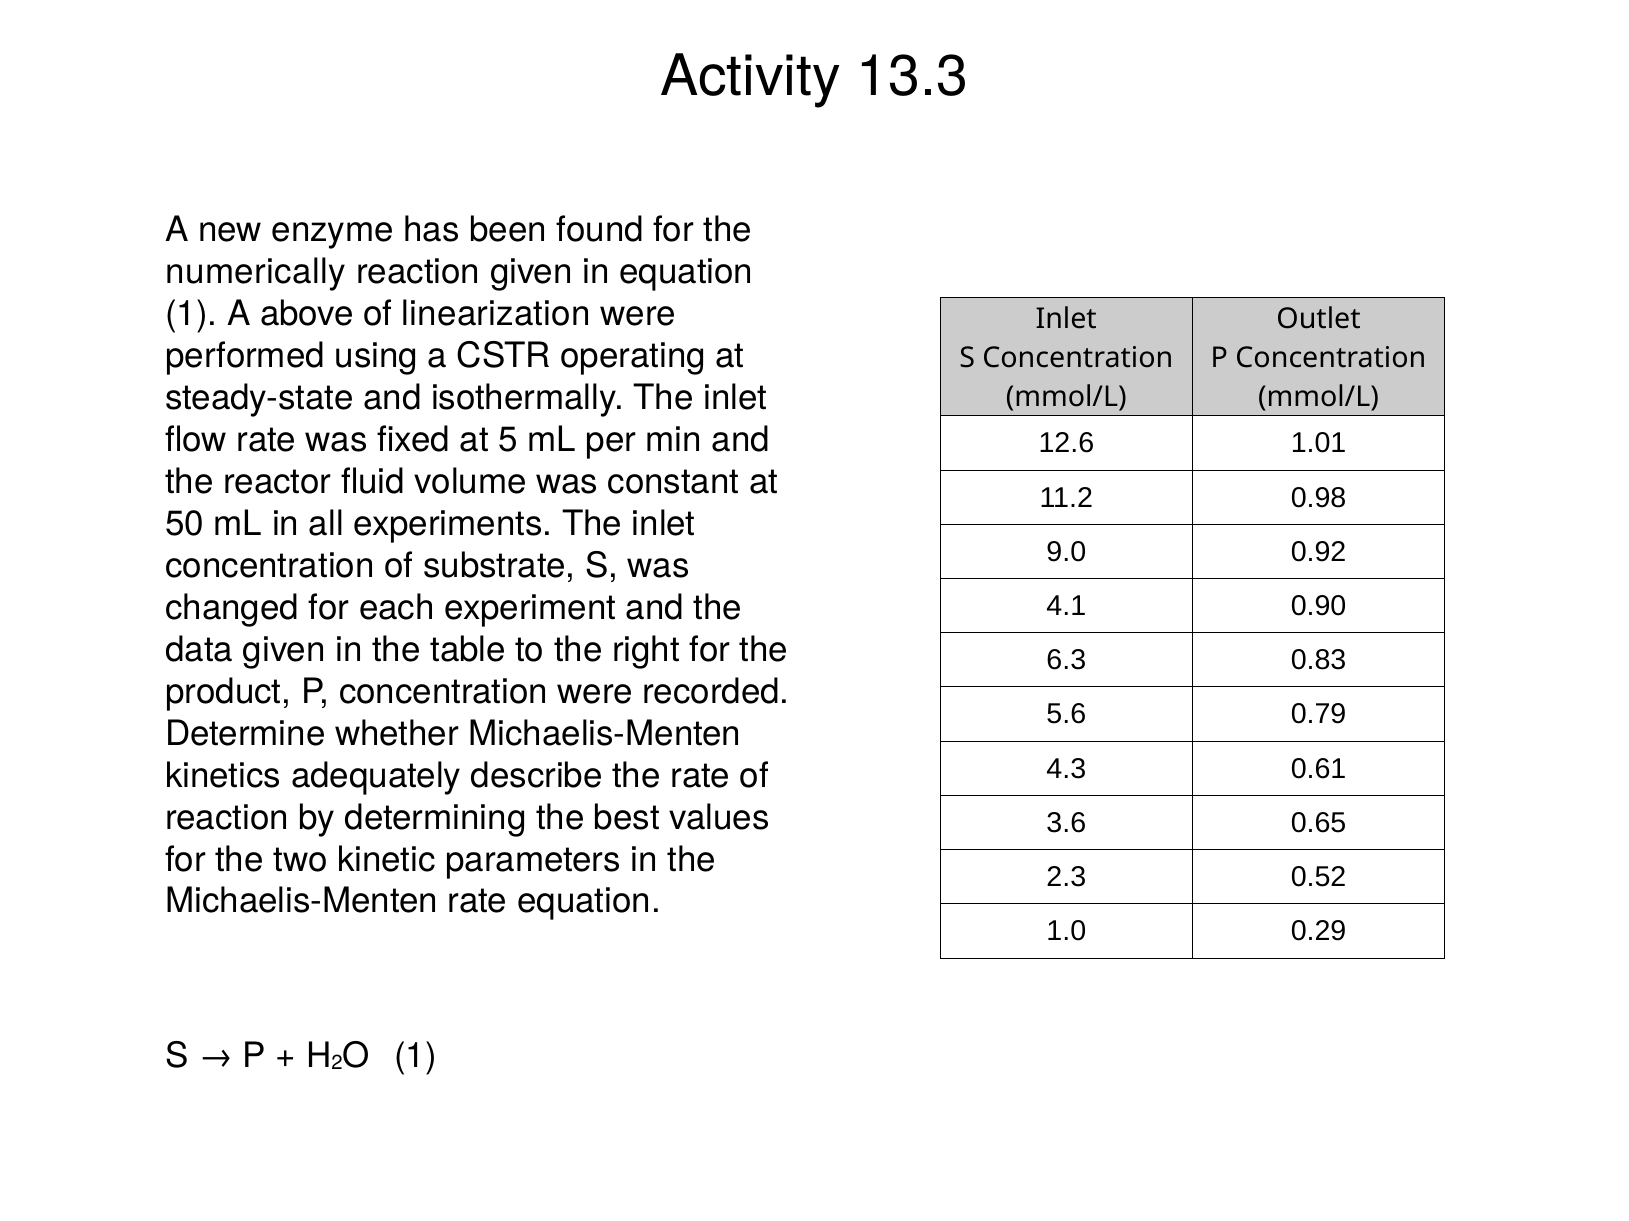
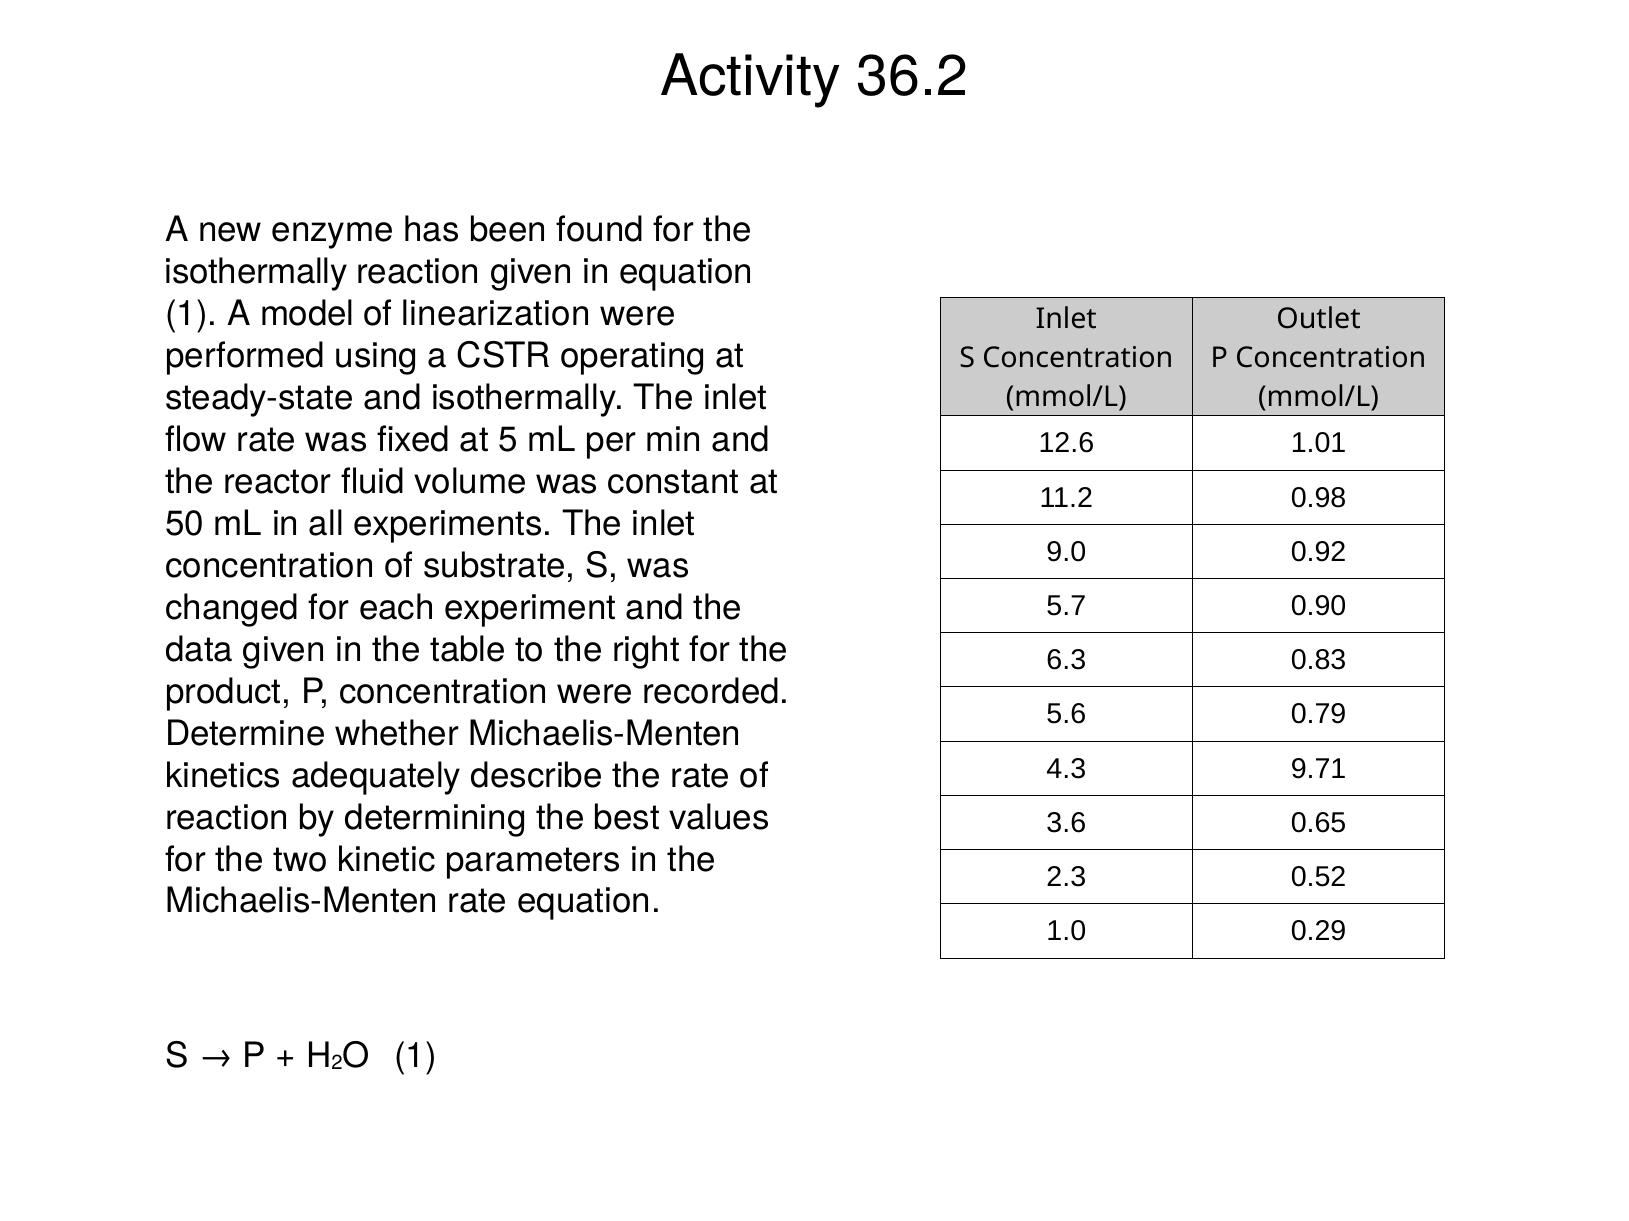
13.3: 13.3 -> 36.2 (913, 77)
numerically: numerically -> isothermally (256, 272)
above: above -> model (307, 314)
4.1: 4.1 -> 5.7 (1066, 606)
0.61: 0.61 -> 9.71 (1319, 769)
